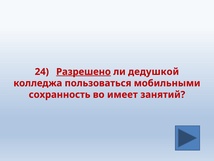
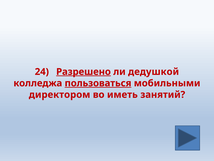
пользоваться underline: none -> present (98, 83)
сохранность: сохранность -> директором (60, 94)
имеет: имеет -> иметь (122, 94)
